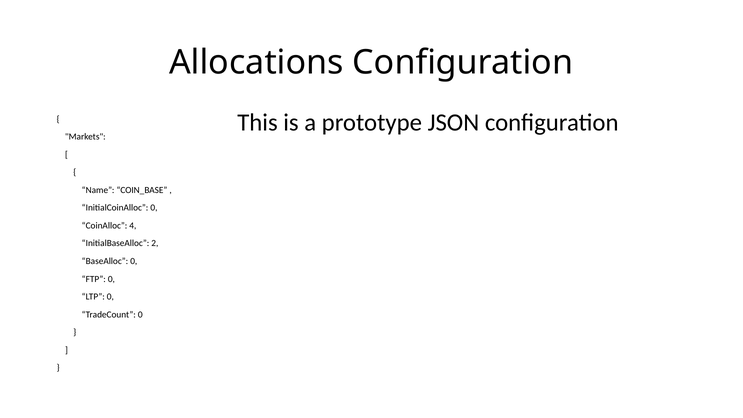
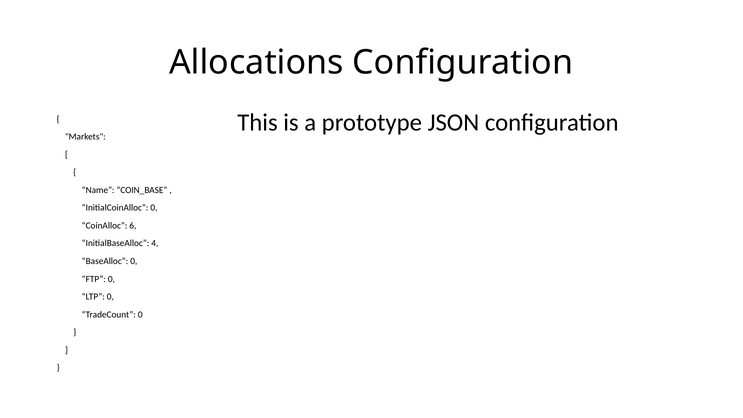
4: 4 -> 6 (133, 226)
2: 2 -> 4 (155, 243)
